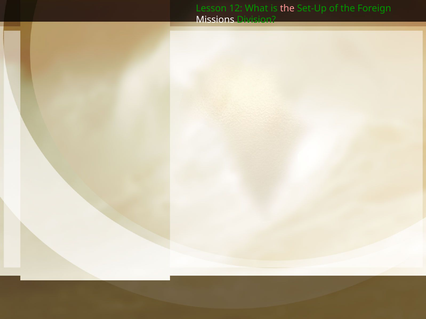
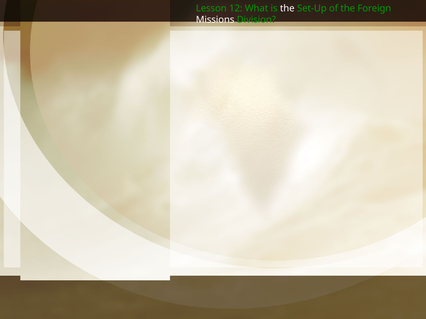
the colour: pink -> white (287, 8)
